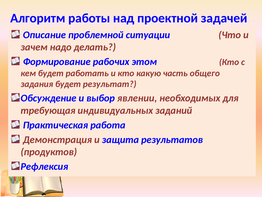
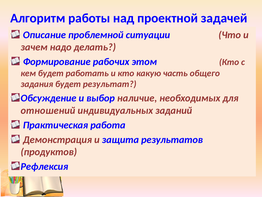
явлении: явлении -> наличие (137, 98)
требующая: требующая -> отношений (48, 110)
